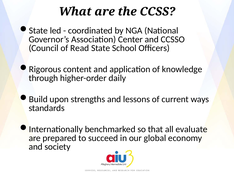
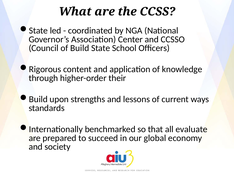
of Read: Read -> Build (80, 48)
daily: daily -> their (117, 78)
